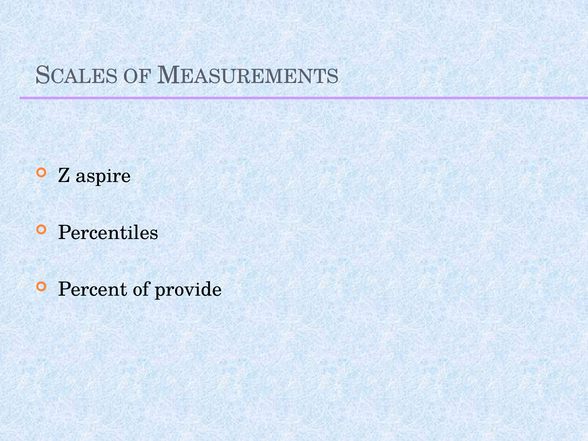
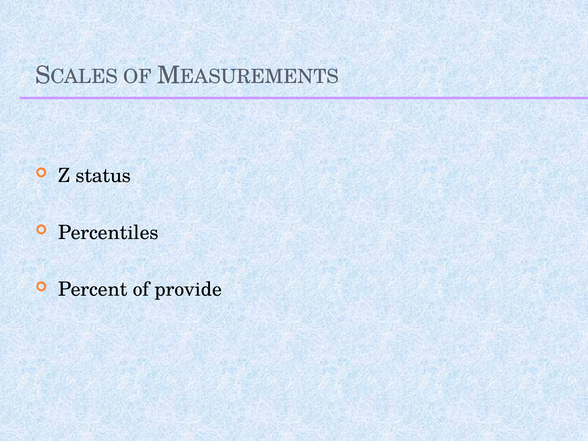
aspire: aspire -> status (103, 176)
